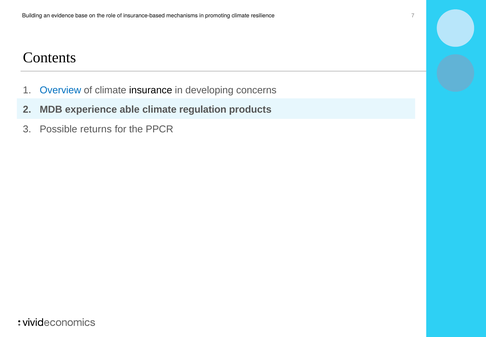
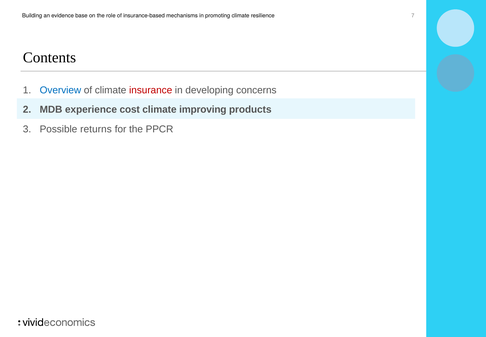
insurance colour: black -> red (151, 90)
able: able -> cost (130, 109)
regulation: regulation -> improving (203, 109)
